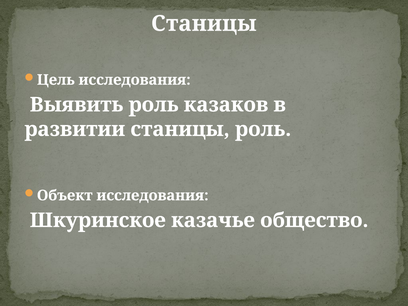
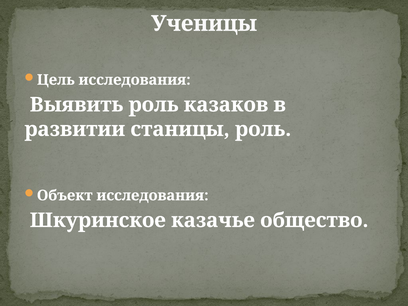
Станицы: Станицы -> Ученицы (204, 24)
